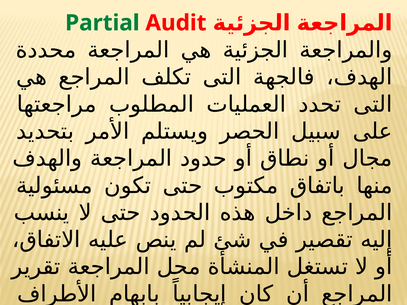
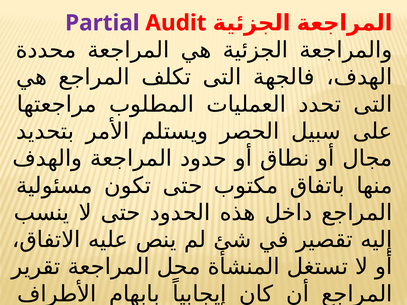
Partial colour: green -> purple (102, 23)
